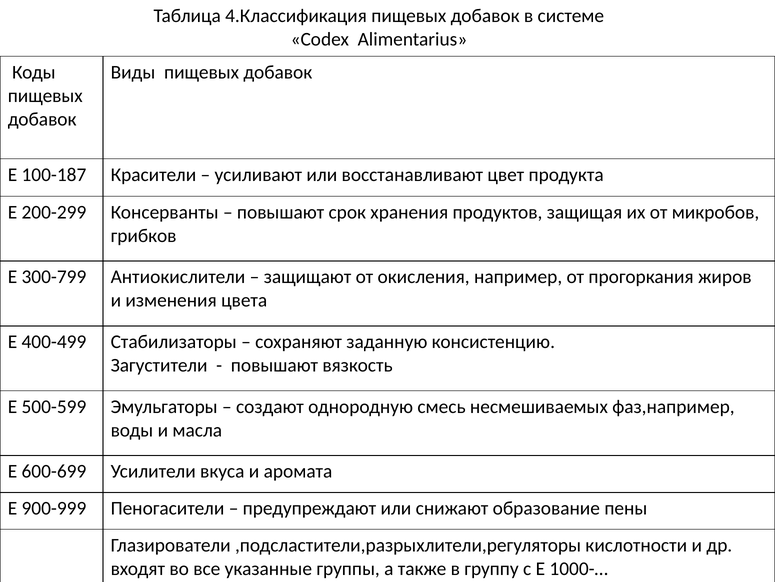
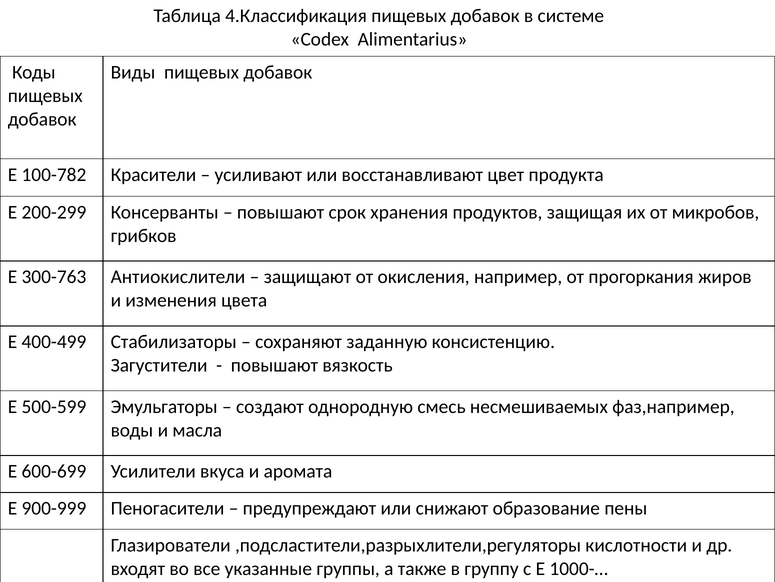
100-187: 100-187 -> 100-782 (54, 174)
300-799: 300-799 -> 300-763 (54, 276)
